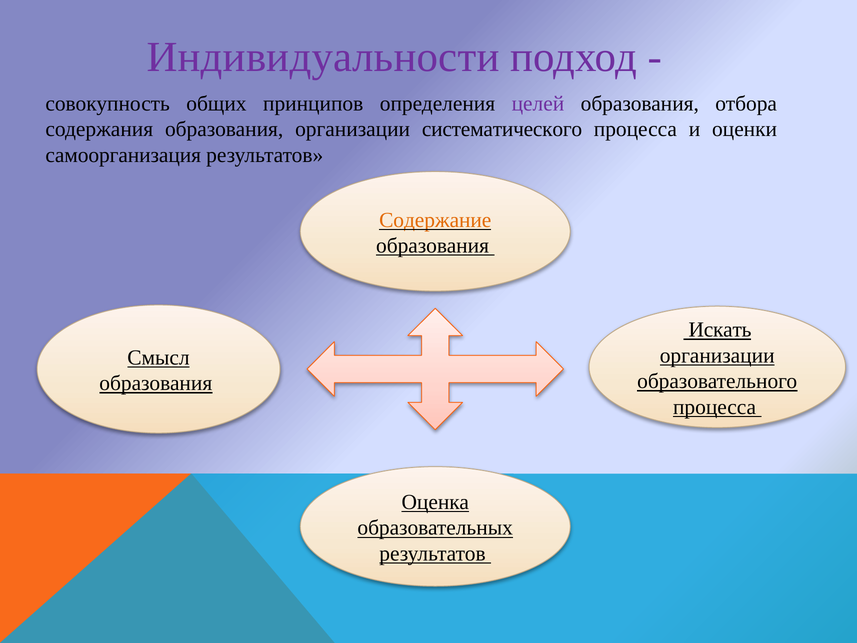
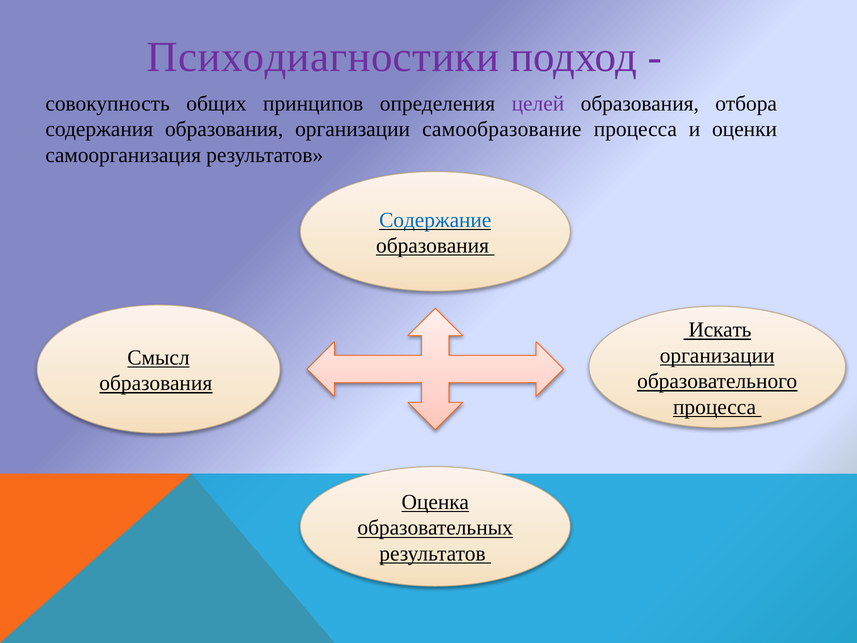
Индивидуальности: Индивидуальности -> Психодиагностики (323, 57)
систематического: систематического -> самообразование (502, 129)
Содержание colour: orange -> blue (435, 220)
